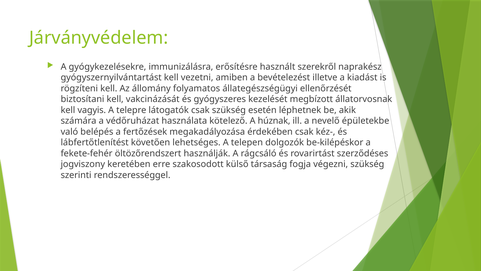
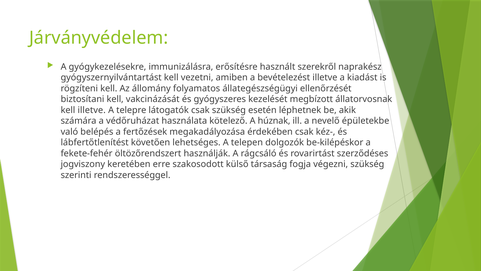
kell vagyis: vagyis -> illetve (92, 110)
